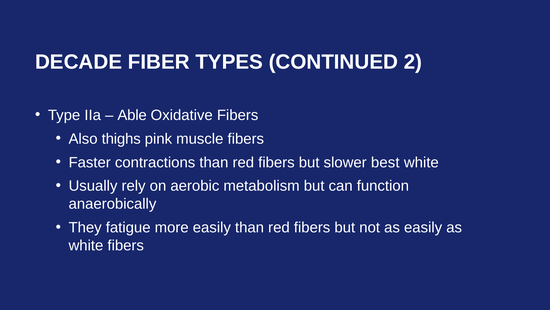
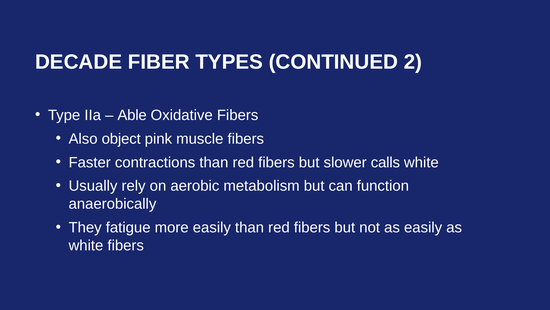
thighs: thighs -> object (121, 139)
best: best -> calls (385, 162)
